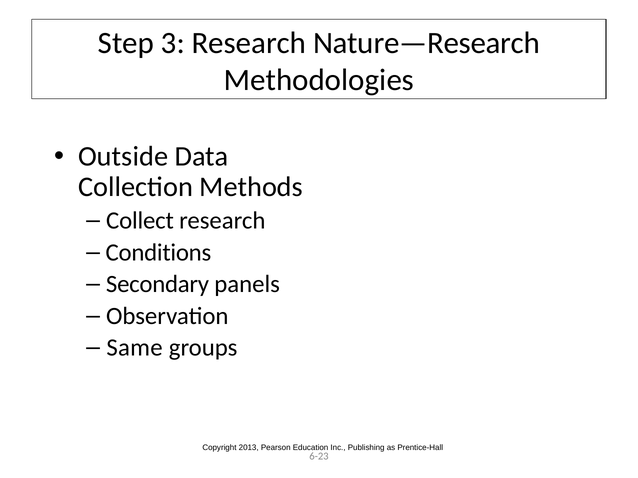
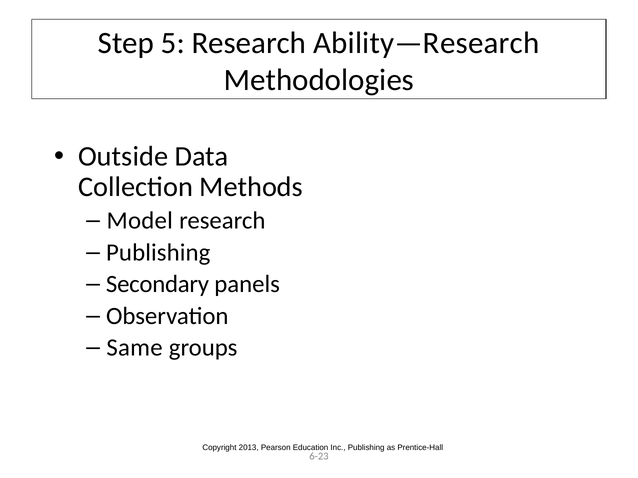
3: 3 -> 5 (173, 43)
Nature—Research: Nature—Research -> Ability—Research (426, 43)
Collect: Collect -> Model (140, 221)
Conditions: Conditions -> Publishing (158, 253)
